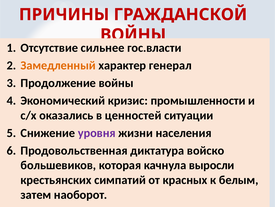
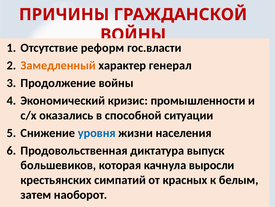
сильнее: сильнее -> реформ (103, 48)
ценностей: ценностей -> способной (133, 115)
уровня colour: purple -> blue (97, 133)
войско: войско -> выпуск (206, 150)
